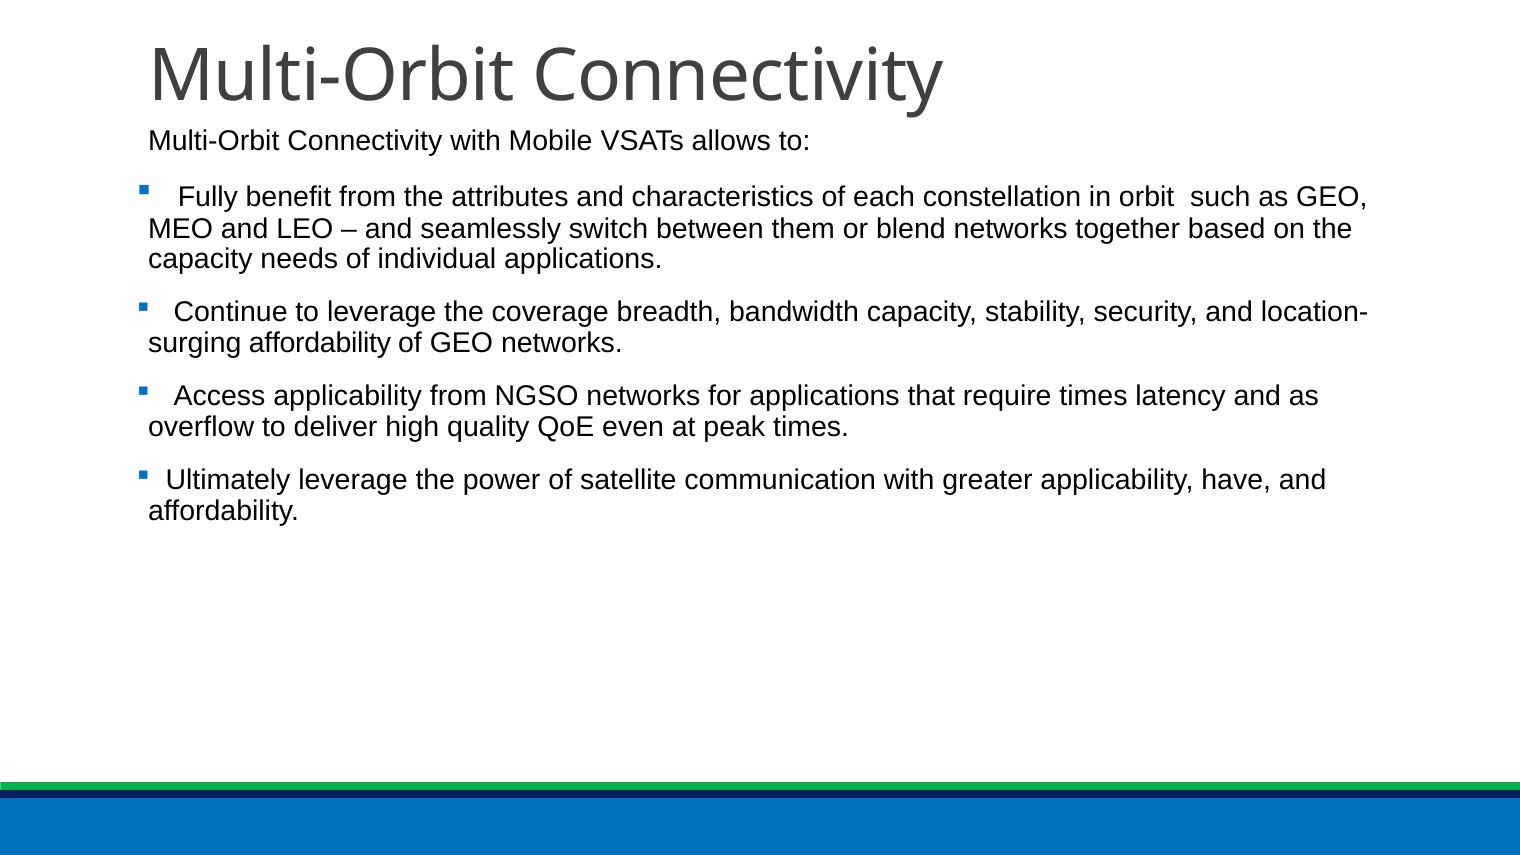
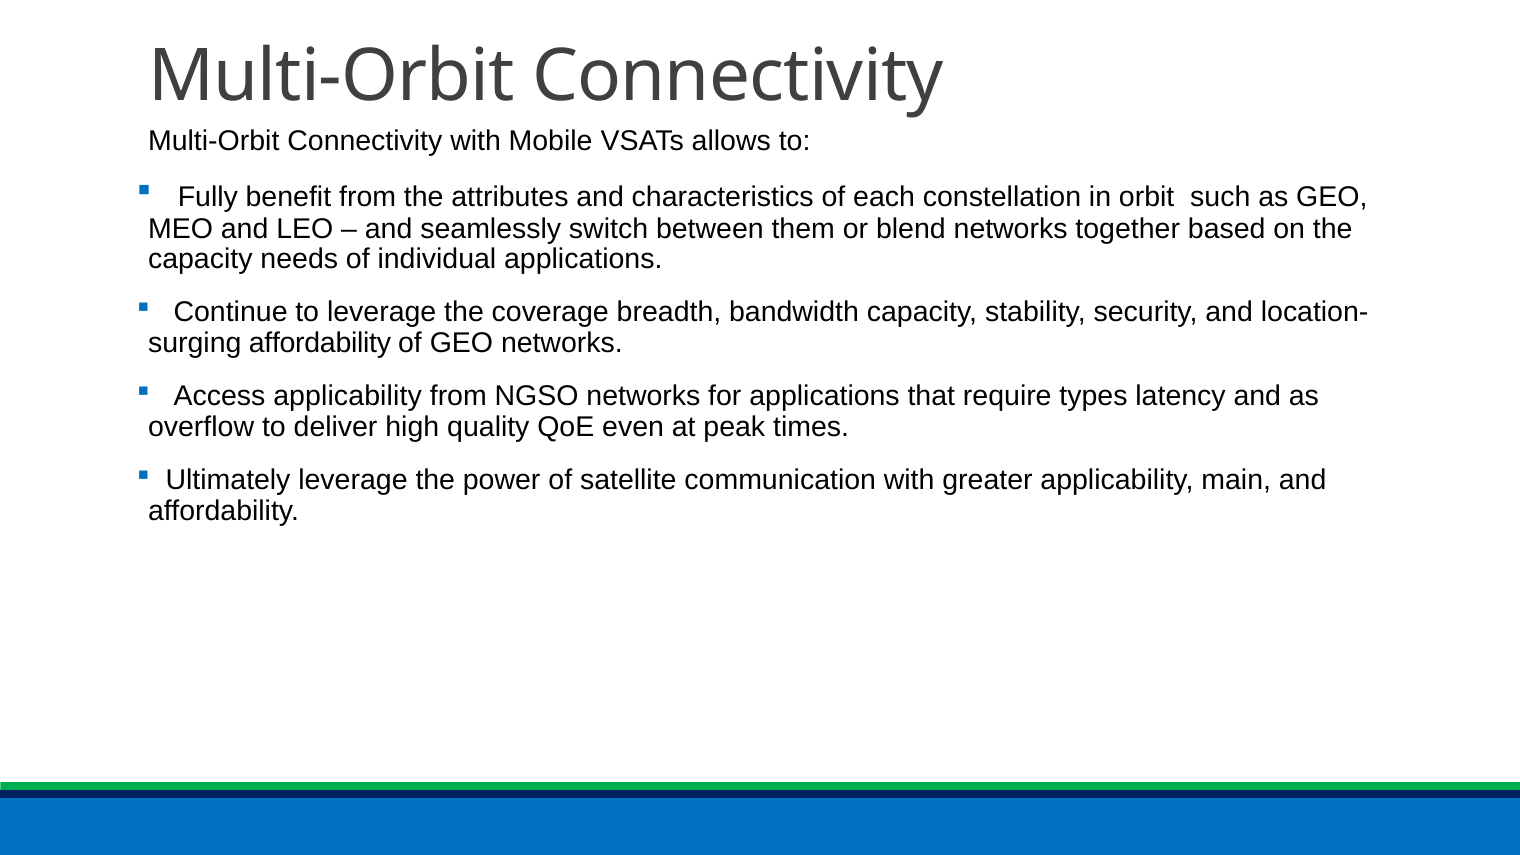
require times: times -> types (1094, 396)
have: have -> main (1236, 480)
